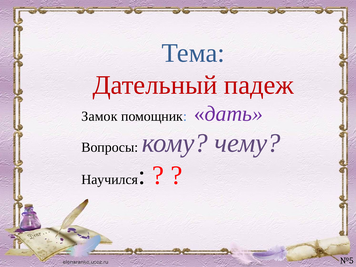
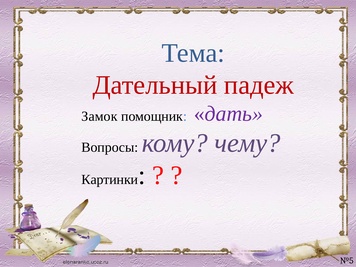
Научился: Научился -> Картинки (110, 179)
